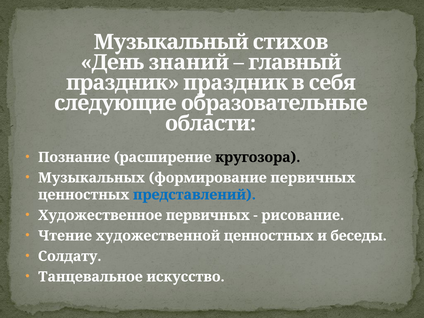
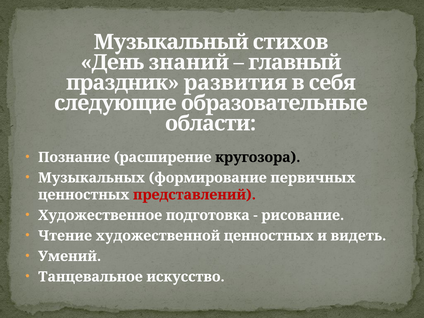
праздник праздник: праздник -> развития (235, 83)
представлений colour: blue -> red (194, 195)
Художественное первичных: первичных -> подготовка (208, 215)
беседы: беседы -> видеть (358, 236)
Солдату: Солдату -> Умений (70, 256)
